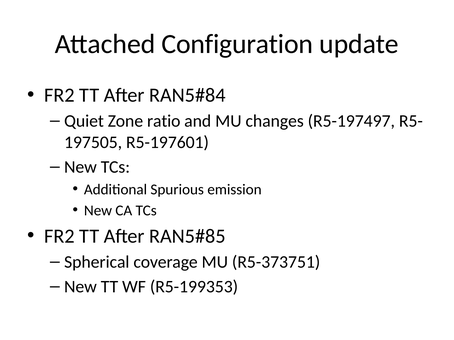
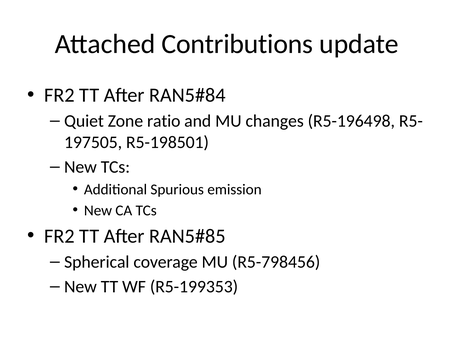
Configuration: Configuration -> Contributions (237, 44)
R5-197497: R5-197497 -> R5-196498 (351, 121)
R5-197601: R5-197601 -> R5-198501 (167, 142)
R5-373751: R5-373751 -> R5-798456 (276, 262)
